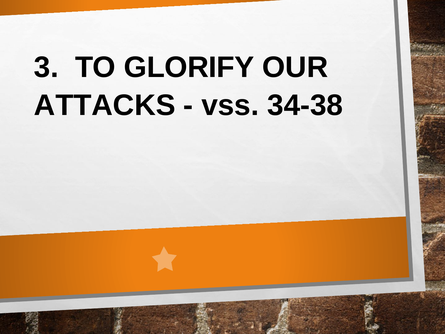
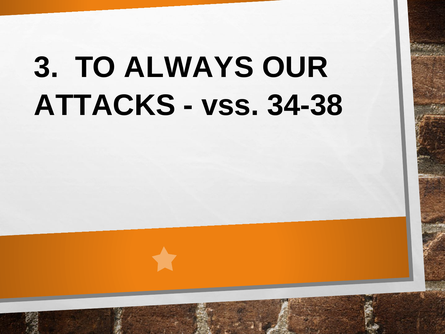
GLORIFY: GLORIFY -> ALWAYS (189, 67)
